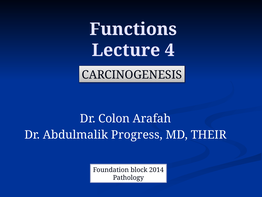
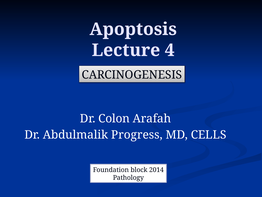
Functions: Functions -> Apoptosis (133, 29)
THEIR: THEIR -> CELLS (209, 135)
